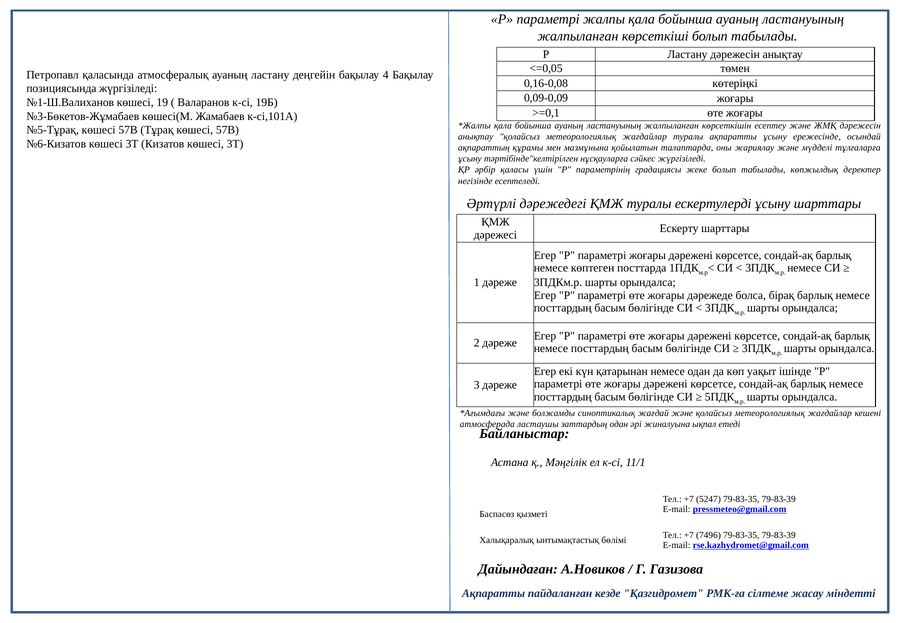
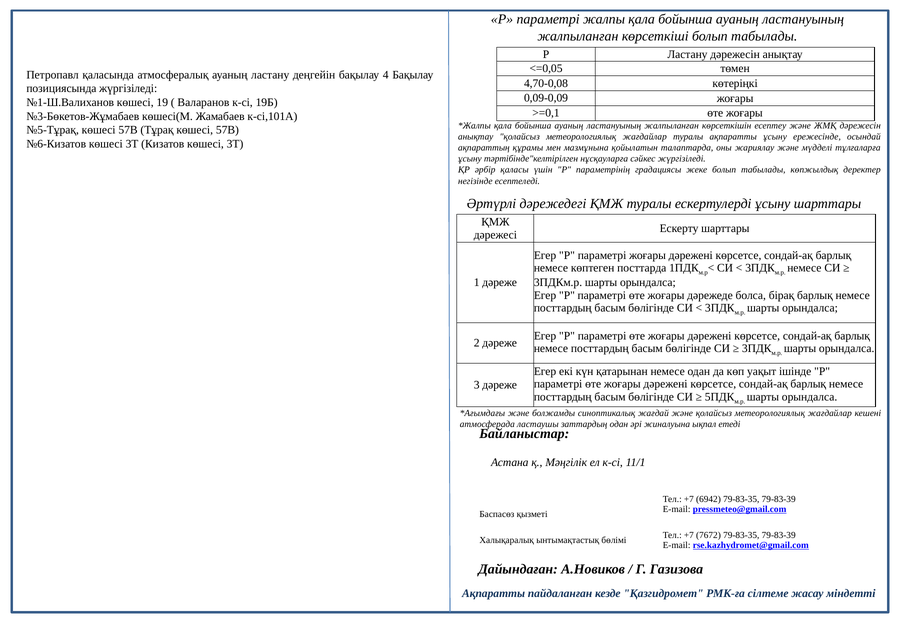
0,16-0,08: 0,16-0,08 -> 4,70-0,08 (546, 83)
5247: 5247 -> 6942 (708, 499)
7496: 7496 -> 7672 (708, 535)
